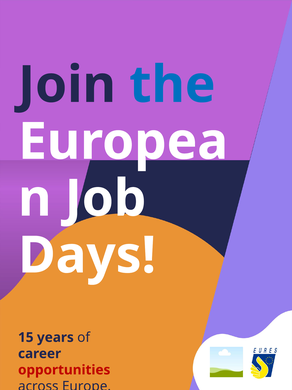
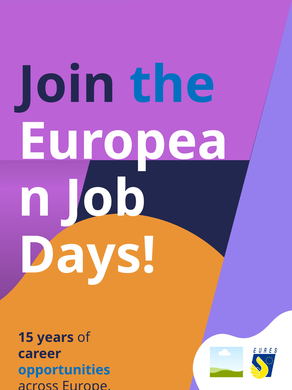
opportunities colour: red -> blue (64, 369)
